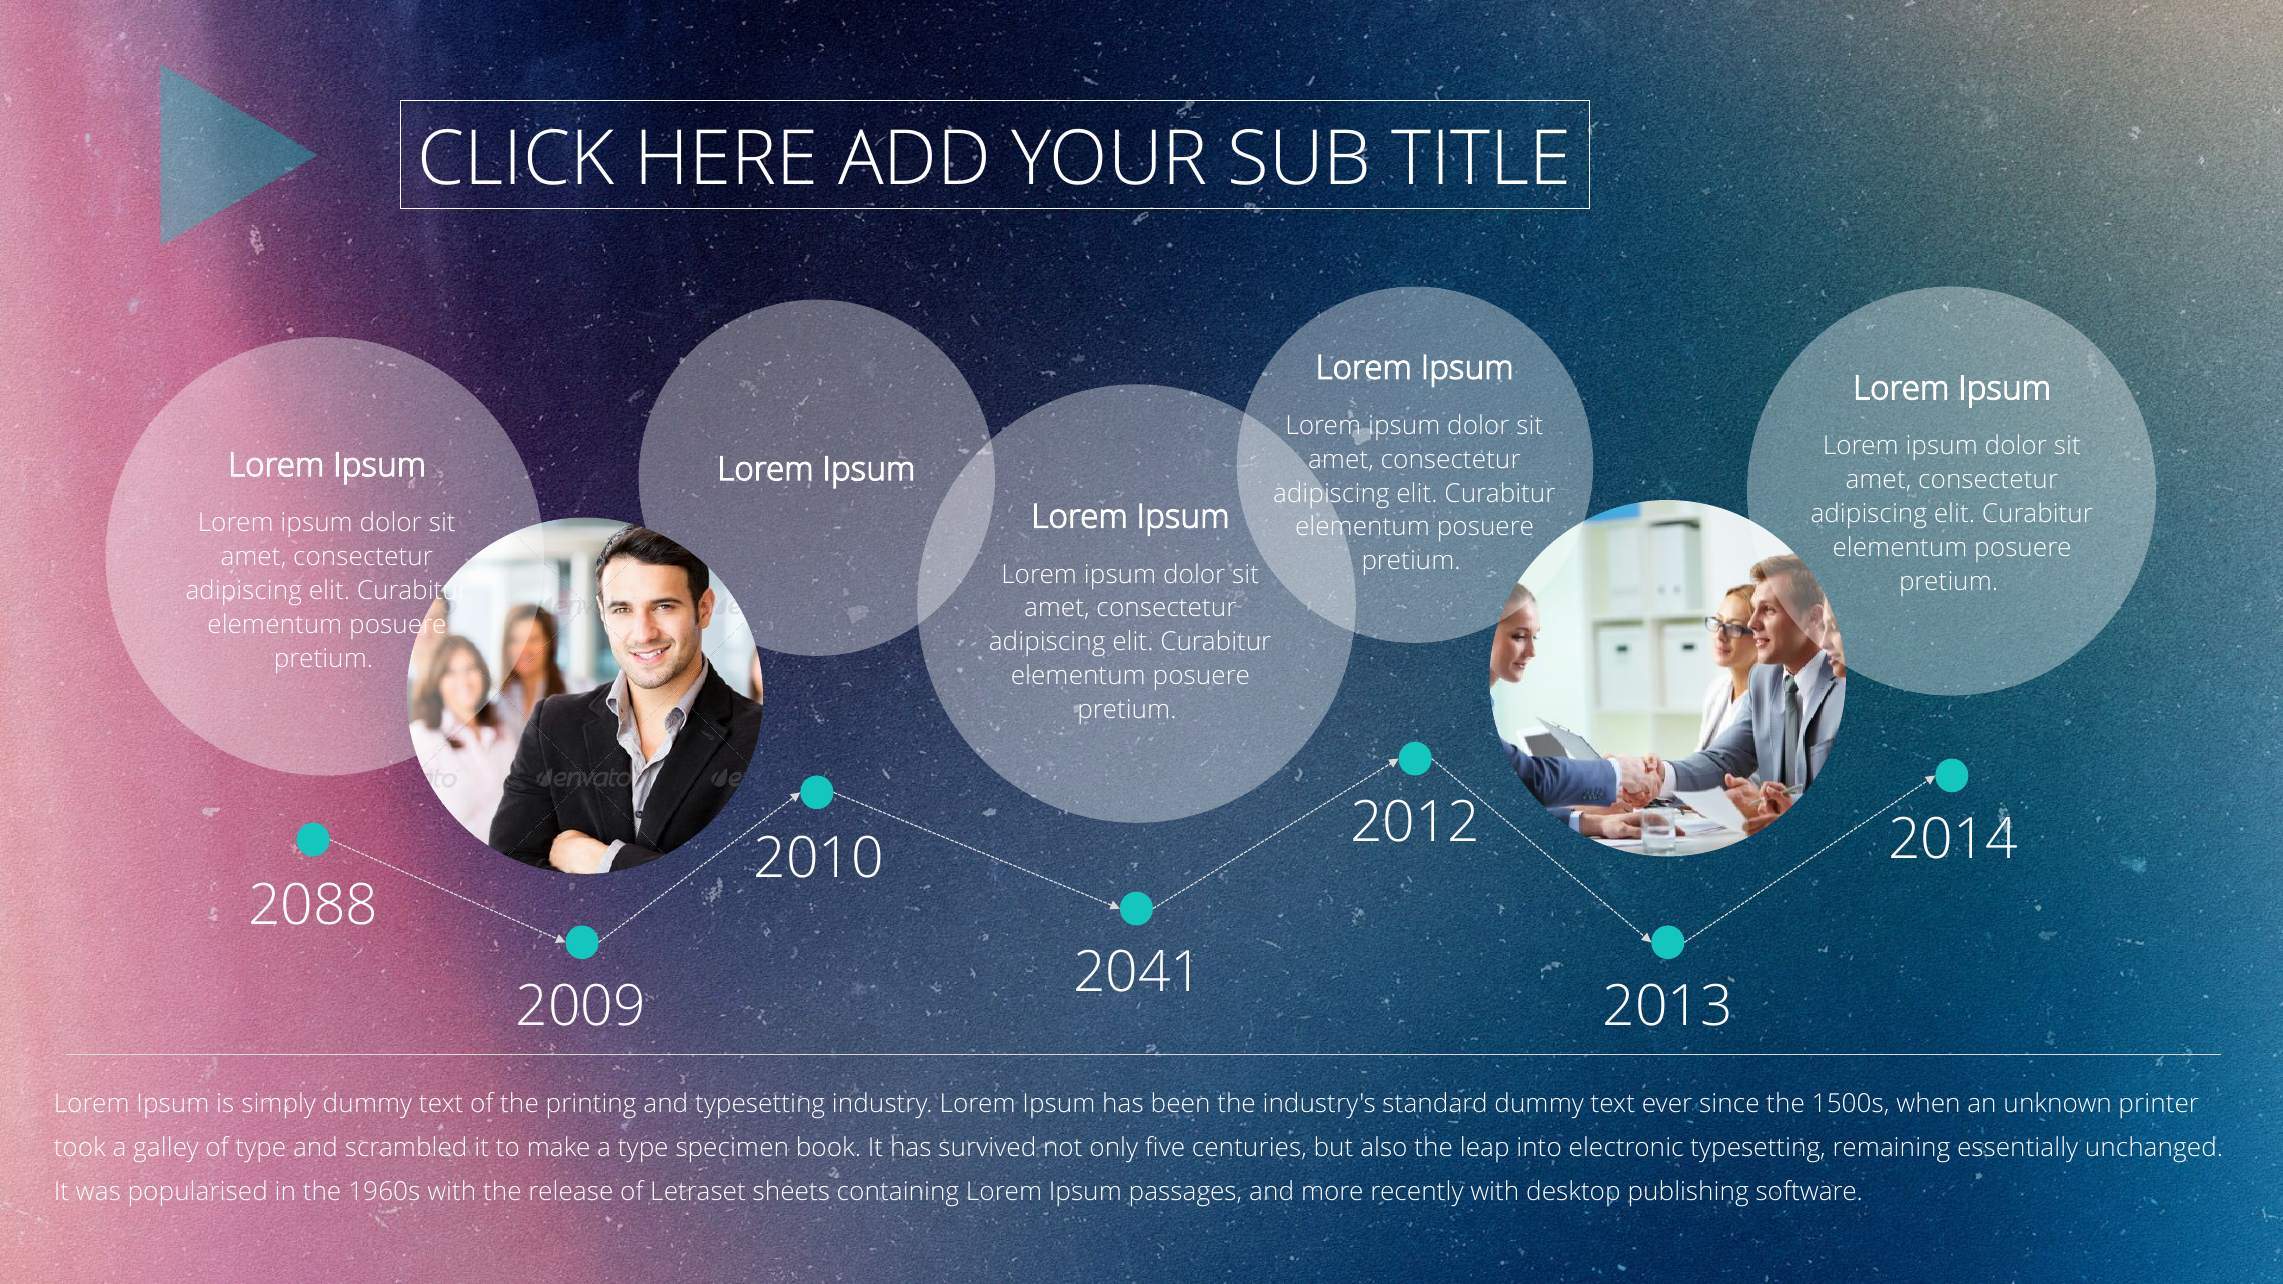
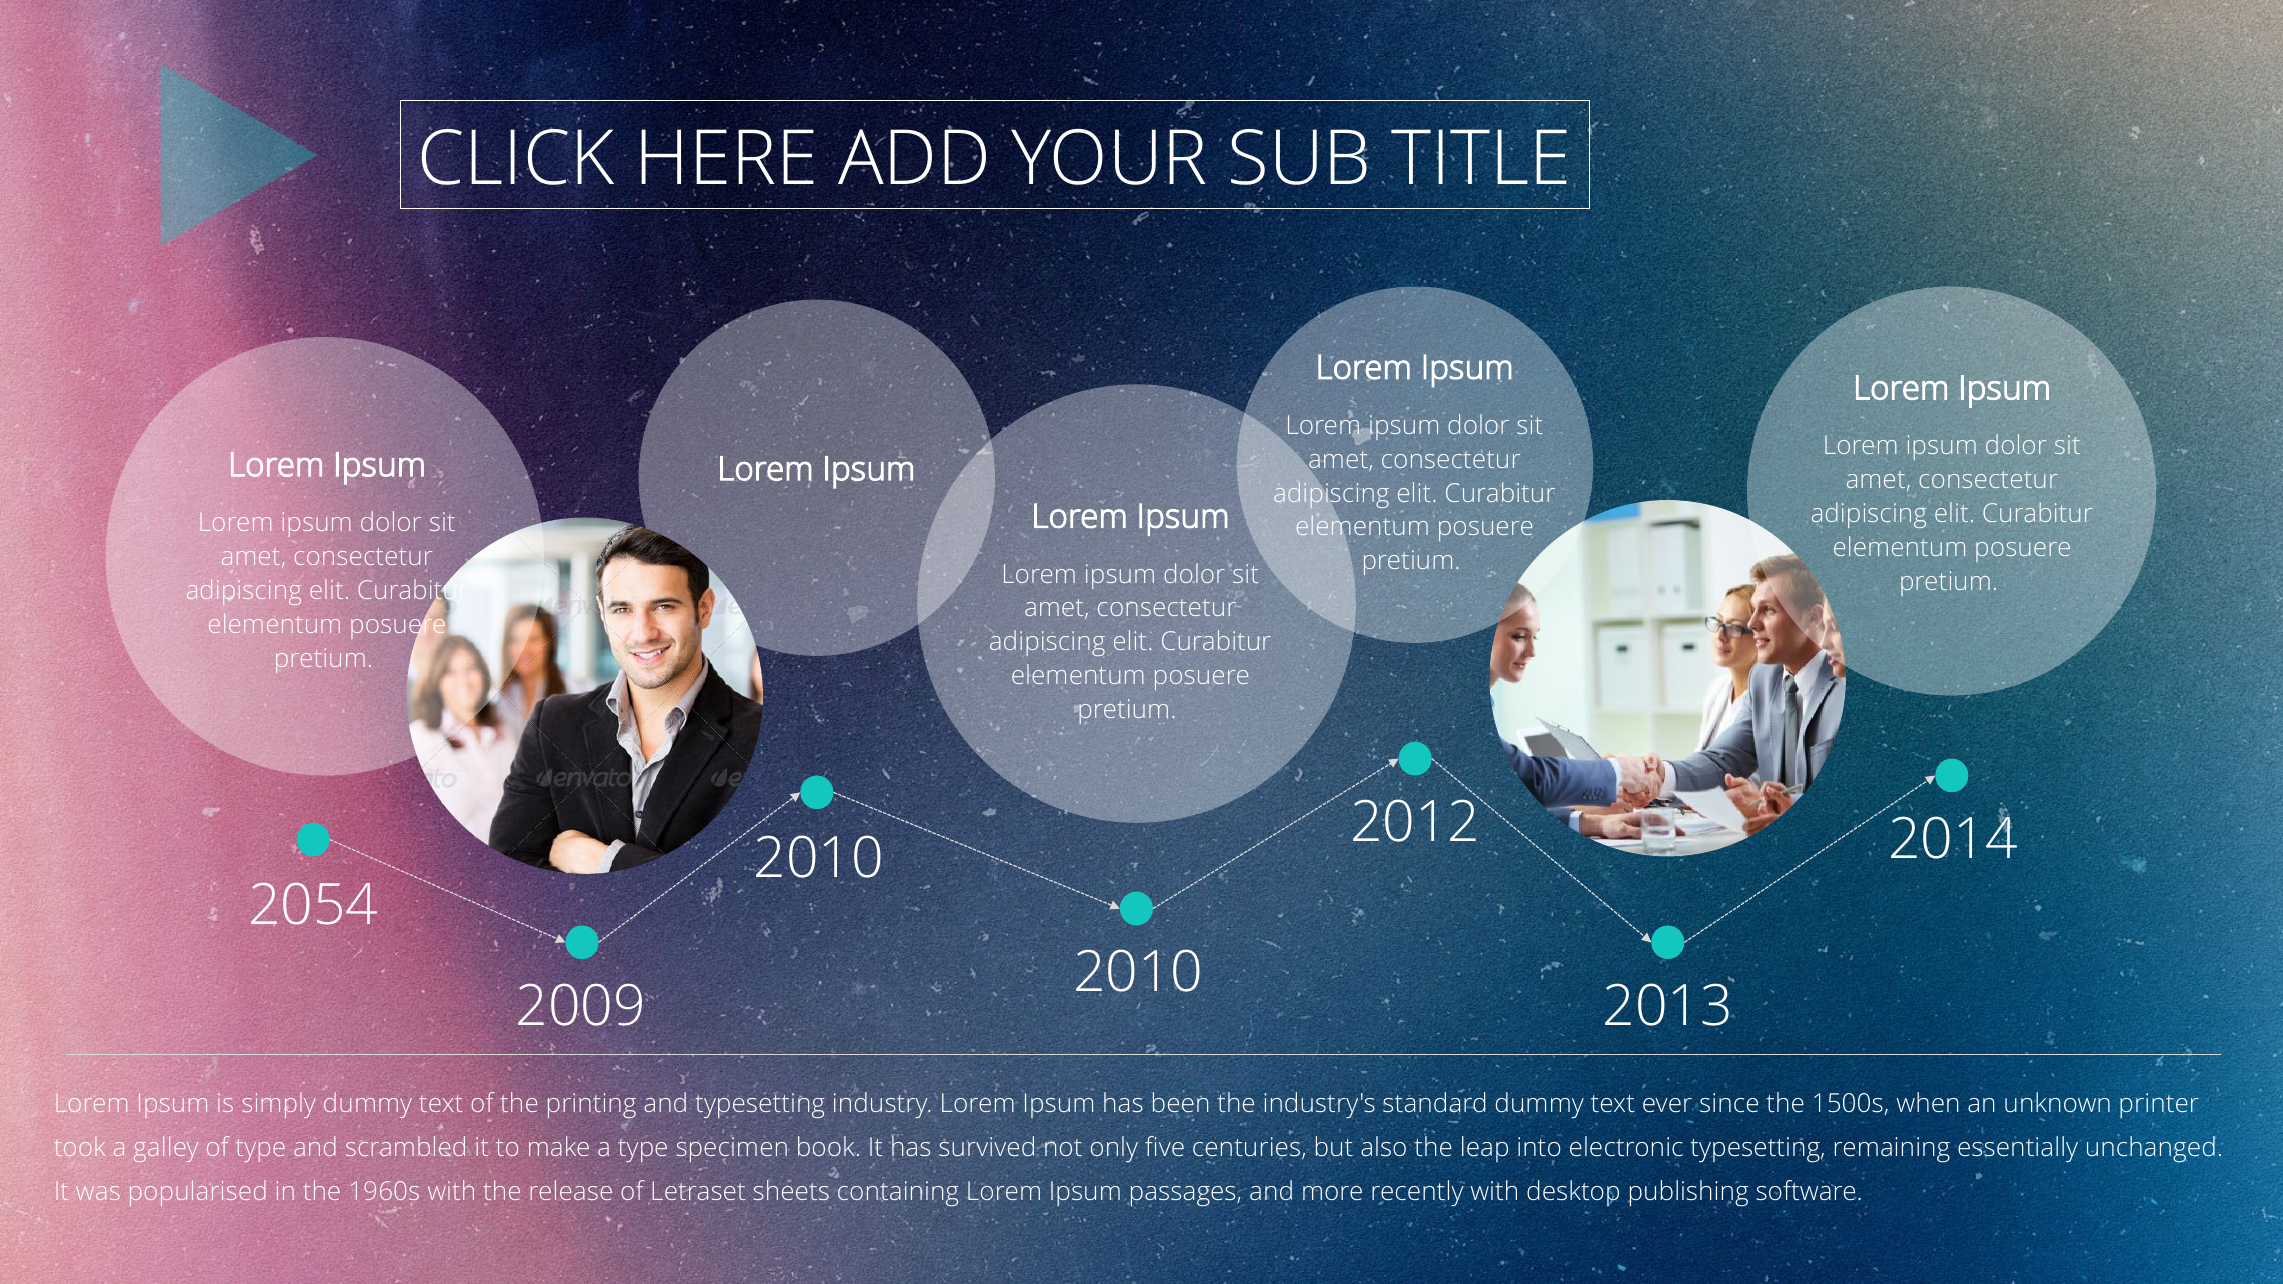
2088: 2088 -> 2054 (313, 905)
2041: 2041 -> 2010 (1138, 973)
